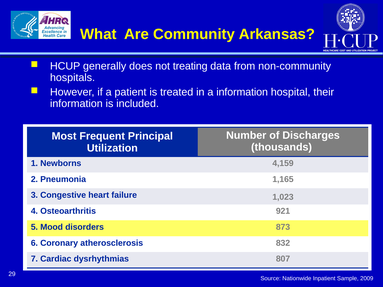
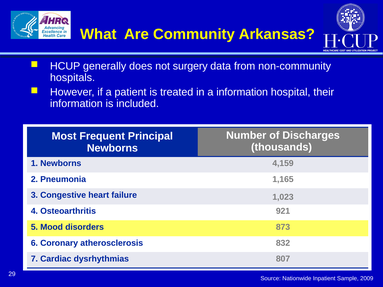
treating: treating -> surgery (190, 66)
Utilization: Utilization -> Newborns (112, 148)
